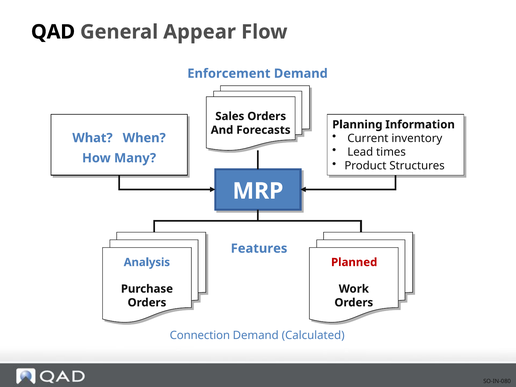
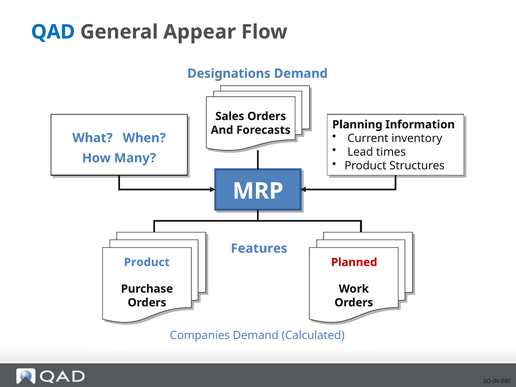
QAD colour: black -> blue (53, 32)
Enforcement: Enforcement -> Designations (229, 74)
Analysis: Analysis -> Product (147, 262)
Connection: Connection -> Companies (200, 335)
